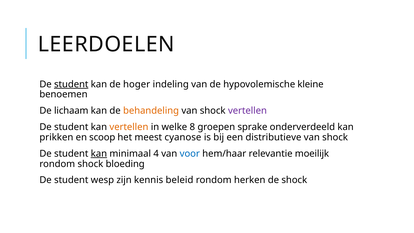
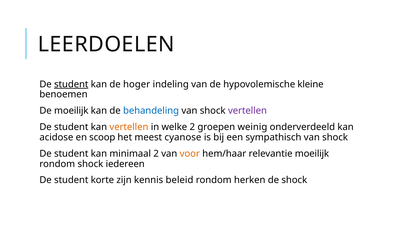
De lichaam: lichaam -> moeilijk (71, 111)
behandeling colour: orange -> blue (151, 111)
welke 8: 8 -> 2 (192, 127)
sprake: sprake -> weinig (252, 127)
prikken: prikken -> acidose (56, 137)
distributieve: distributieve -> sympathisch (273, 137)
kan underline: present -> none (99, 154)
minimaal 4: 4 -> 2 (156, 154)
voor colour: blue -> orange (190, 154)
bloeding: bloeding -> iedereen (125, 164)
wesp: wesp -> korte (102, 180)
